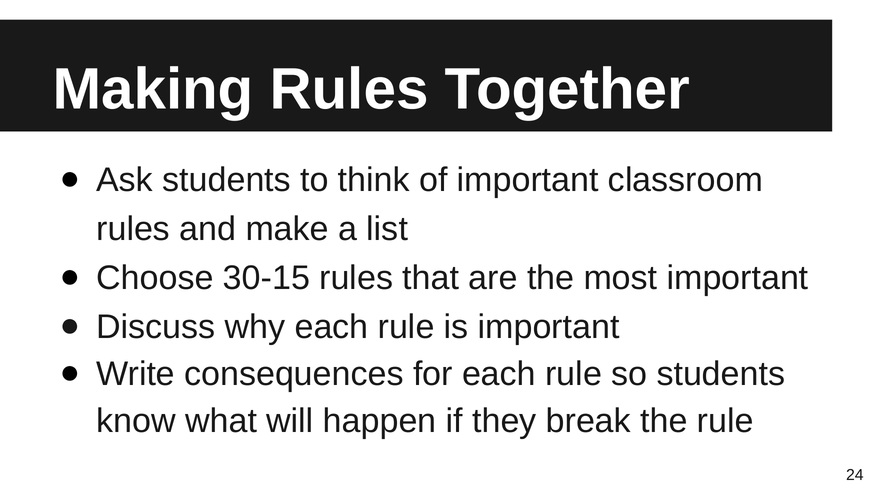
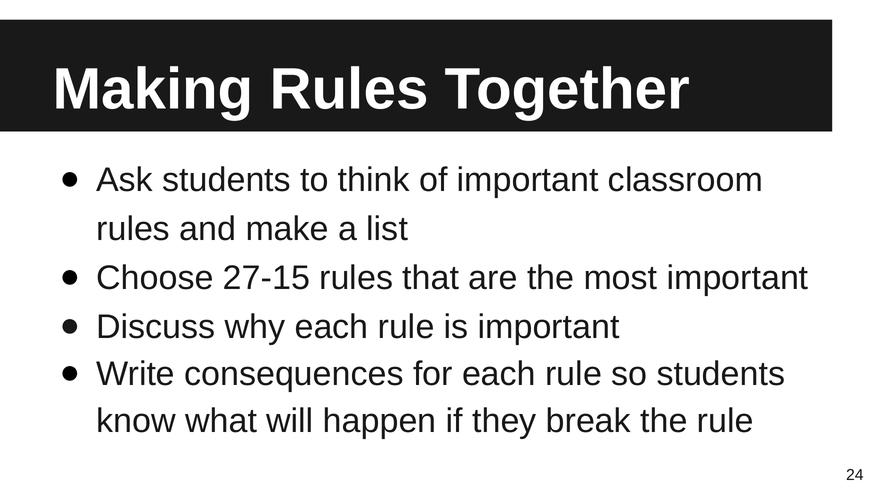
30-15: 30-15 -> 27-15 (266, 278)
